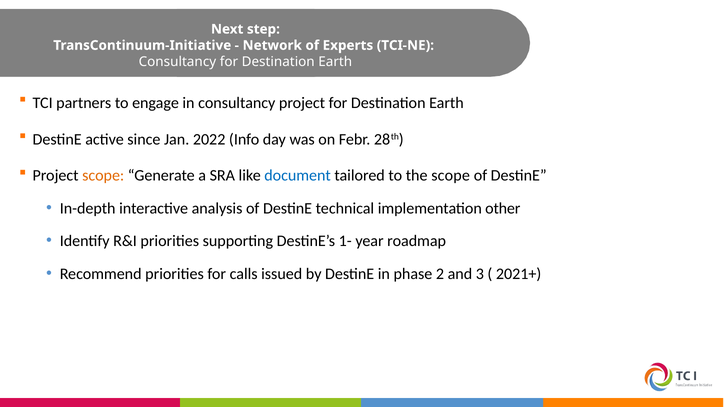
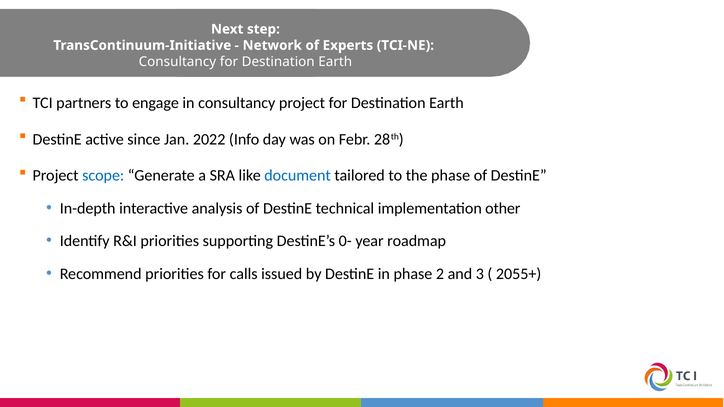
scope colour: orange -> blue (103, 176)
the scope: scope -> phase (451, 176)
1-: 1- -> 0- (345, 241)
2021+: 2021+ -> 2055+ (519, 274)
